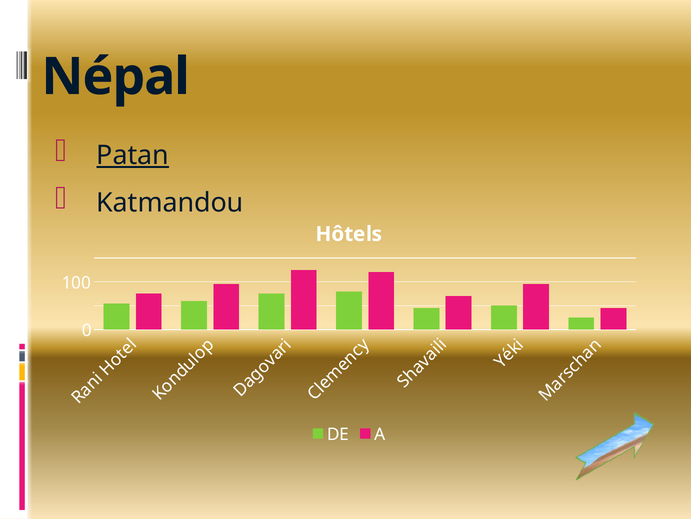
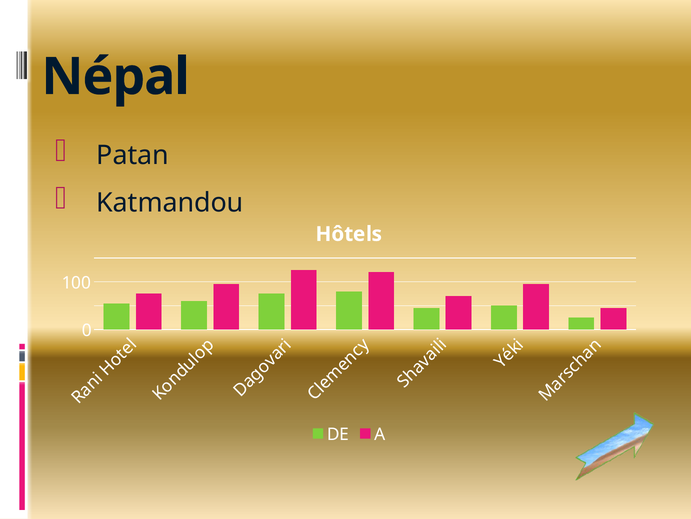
Patan underline: present -> none (133, 155)
